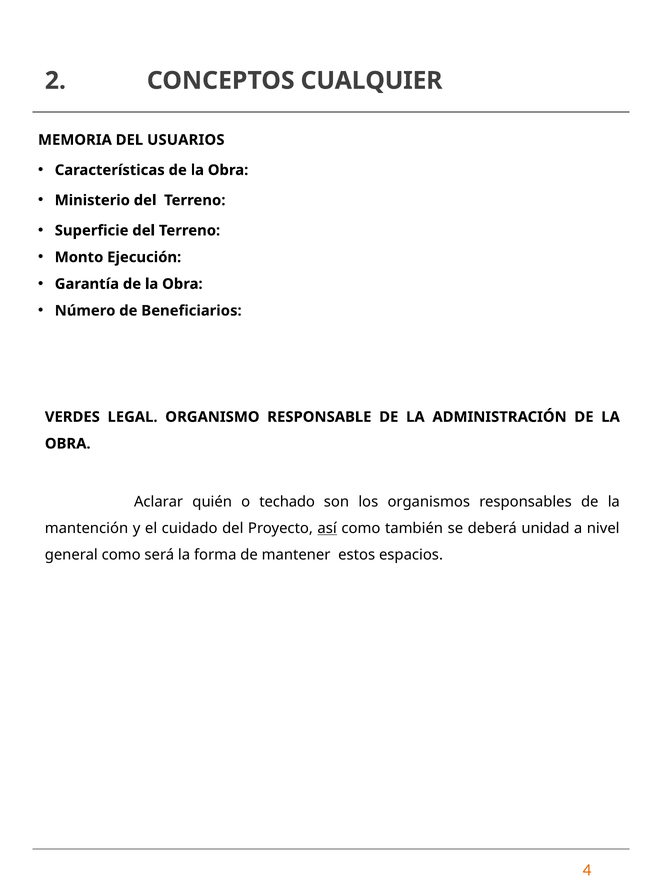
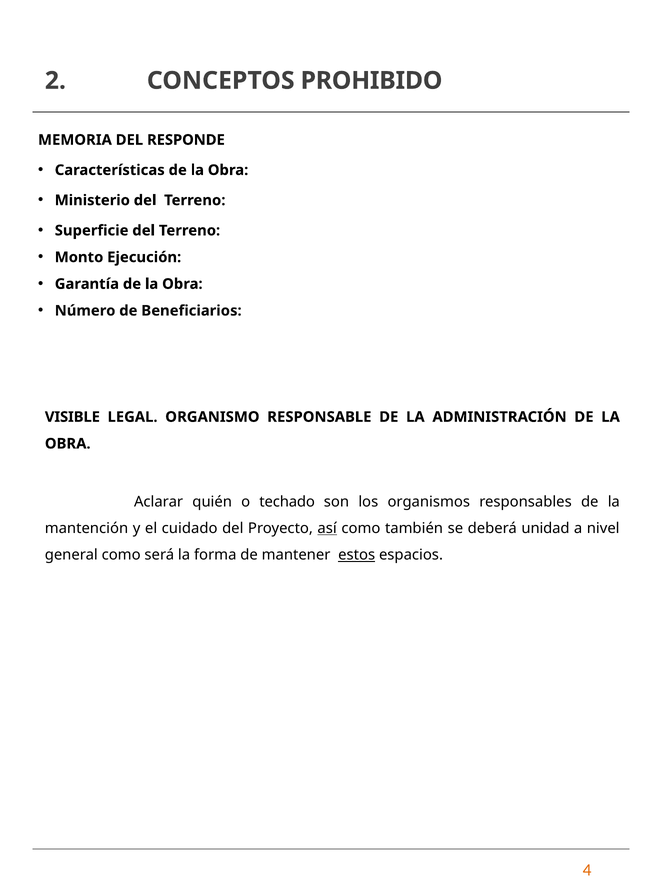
CUALQUIER: CUALQUIER -> PROHIBIDO (372, 81)
USUARIOS: USUARIOS -> RESPONDE (186, 140)
VERDES: VERDES -> VISIBLE (72, 417)
estos underline: none -> present (357, 556)
